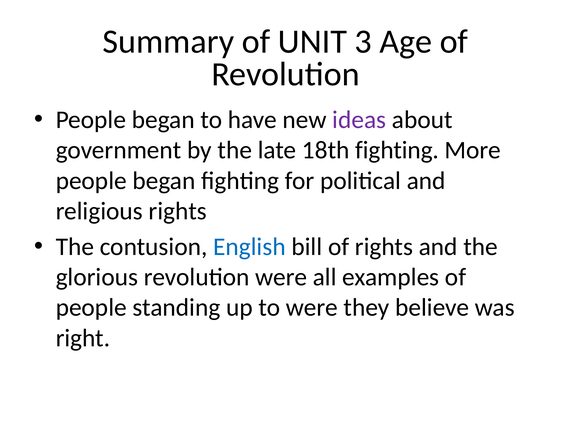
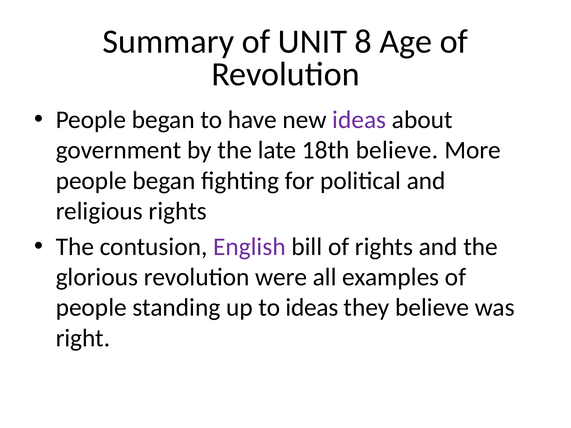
3: 3 -> 8 (363, 42)
18th fighting: fighting -> believe (397, 150)
English colour: blue -> purple (249, 247)
to were: were -> ideas (312, 308)
